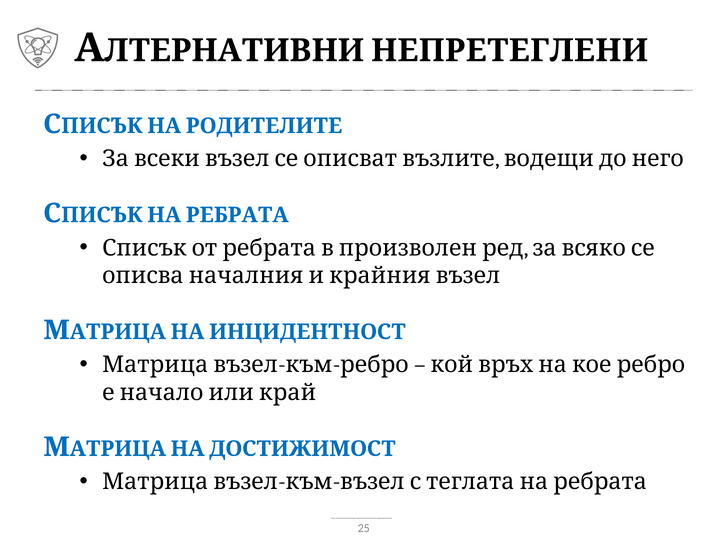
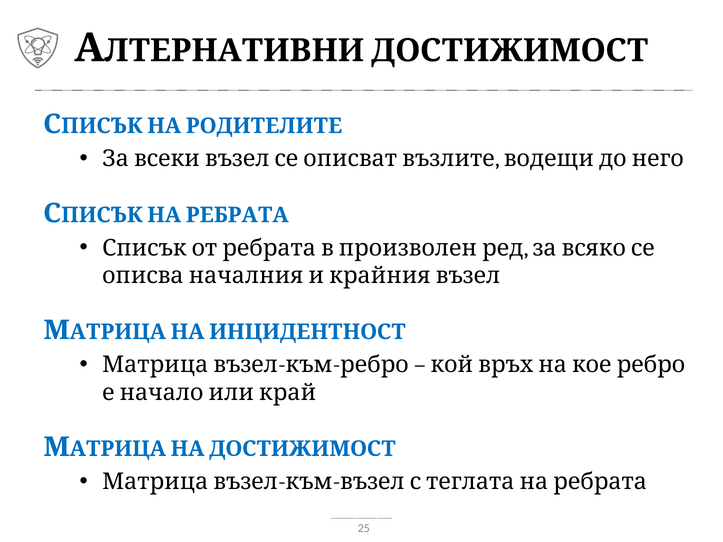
НЕПРЕТЕГЛЕНИ: НЕПРЕТЕГЛЕНИ -> ДОСТИЖИМОСТ (510, 51)
